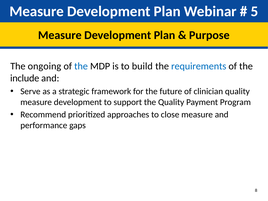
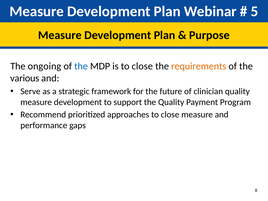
is to build: build -> close (142, 66)
requirements colour: blue -> orange (199, 66)
include: include -> various (25, 78)
